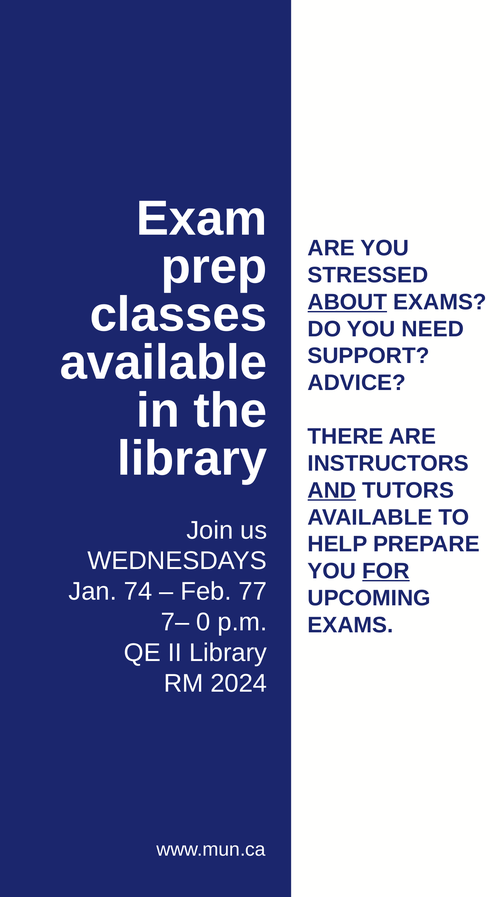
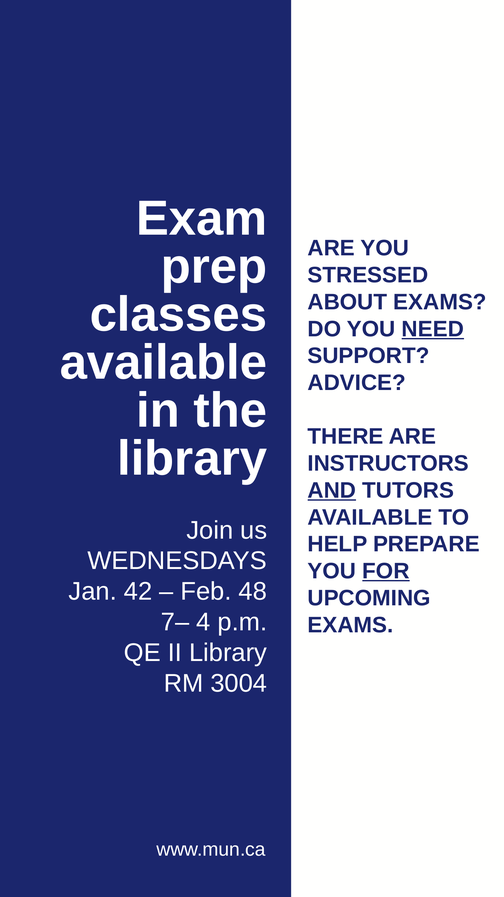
ABOUT underline: present -> none (347, 302)
NEED underline: none -> present (433, 329)
74: 74 -> 42 (138, 591)
77: 77 -> 48 (253, 591)
0: 0 -> 4 (203, 621)
2024: 2024 -> 3004 (239, 683)
